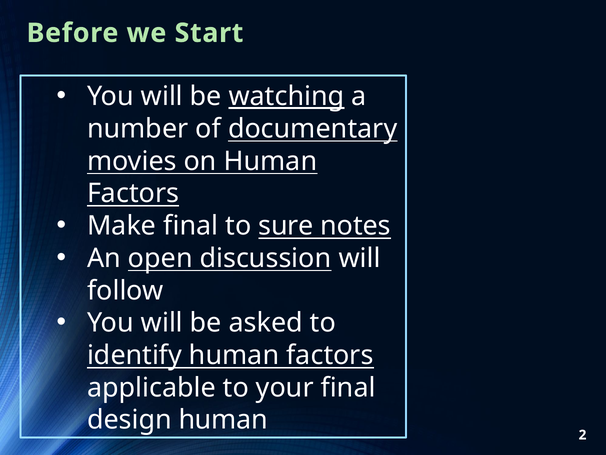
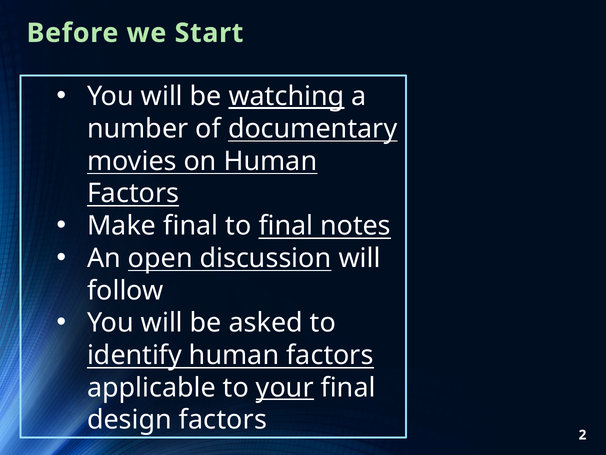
to sure: sure -> final (286, 226)
your underline: none -> present (285, 387)
design human: human -> factors (223, 420)
